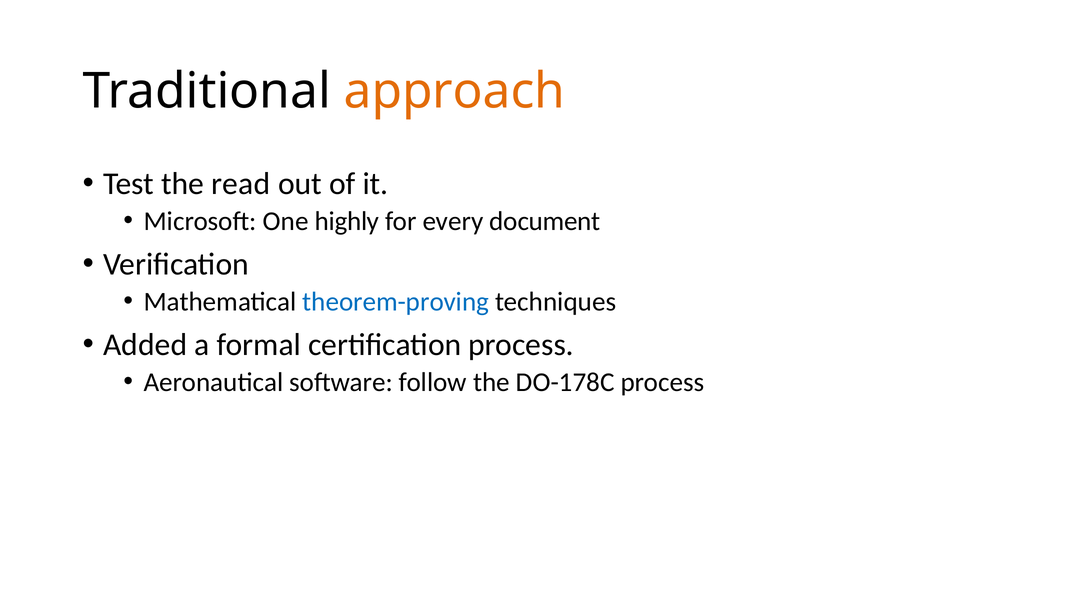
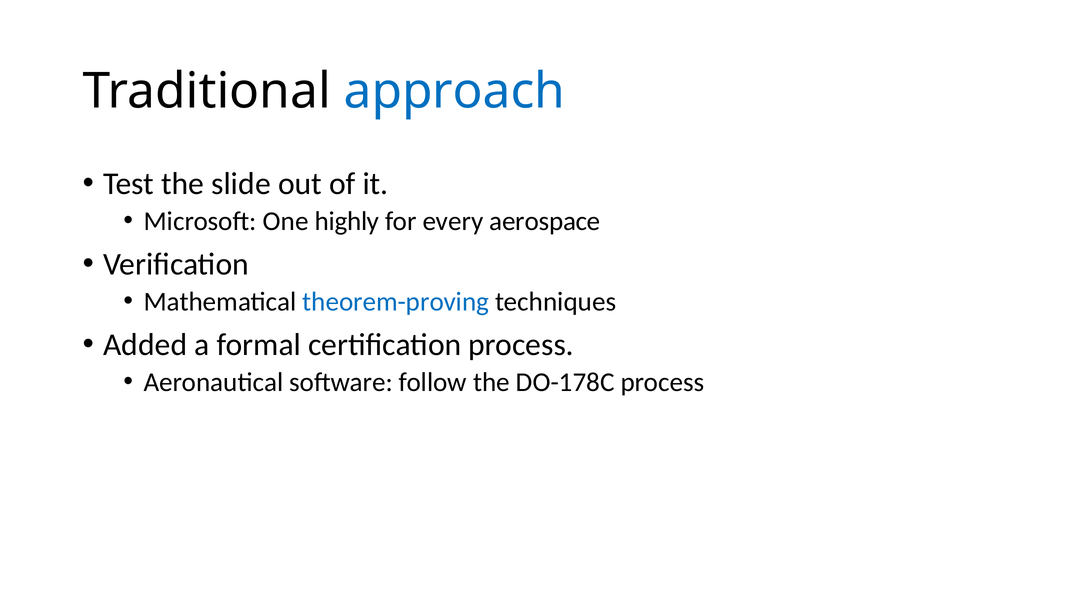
approach colour: orange -> blue (454, 91)
read: read -> slide (241, 183)
document: document -> aerospace (545, 221)
